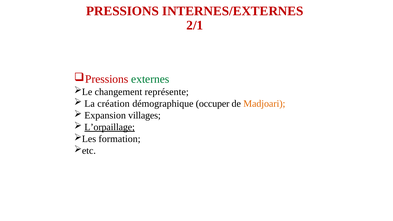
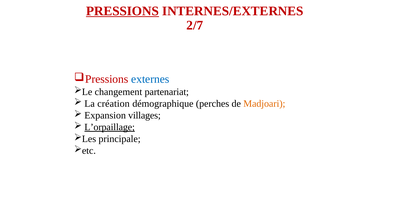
PRESSIONS underline: none -> present (122, 11)
2/1: 2/1 -> 2/7 (195, 25)
externes colour: green -> blue (150, 79)
représente: représente -> partenariat (167, 92)
occuper: occuper -> perches (213, 104)
formation: formation -> principale (120, 139)
